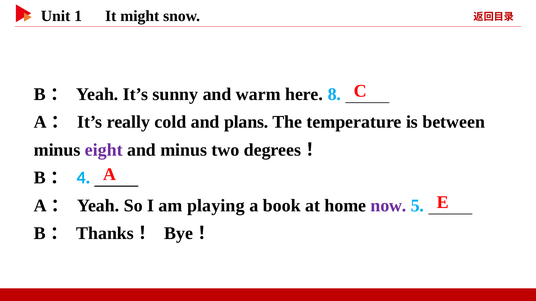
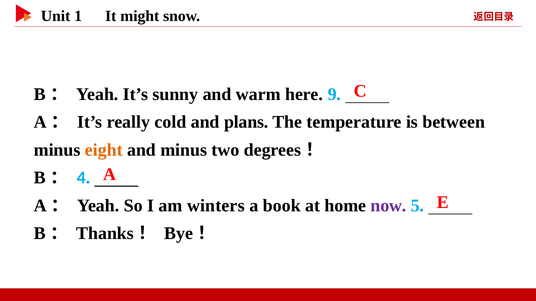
8: 8 -> 9 (334, 94)
eight colour: purple -> orange (104, 150)
playing: playing -> winters (216, 206)
